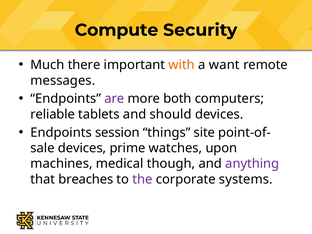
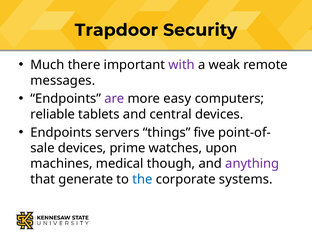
Compute: Compute -> Trapdoor (116, 30)
with colour: orange -> purple (182, 65)
want: want -> weak (224, 65)
both: both -> easy (177, 99)
should: should -> central (171, 114)
session: session -> servers (117, 132)
site: site -> five (204, 132)
breaches: breaches -> generate (86, 179)
the colour: purple -> blue (142, 179)
